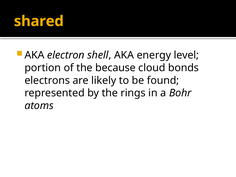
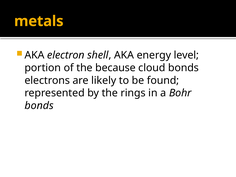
shared: shared -> metals (39, 21)
atoms: atoms -> bonds (39, 106)
